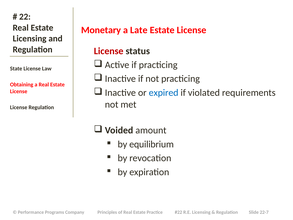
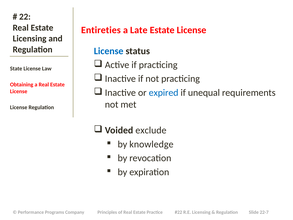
Monetary: Monetary -> Entireties (101, 30)
License colour: red -> blue (109, 51)
violated: violated -> unequal (204, 93)
amount: amount -> exclude (151, 130)
equilibrium: equilibrium -> knowledge (151, 144)
